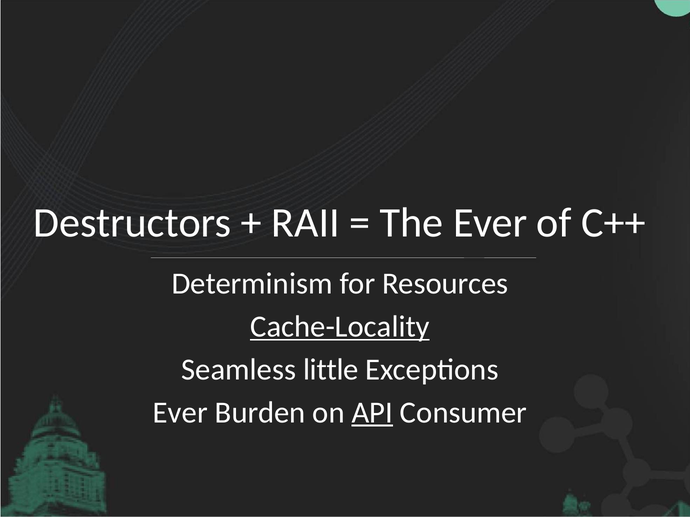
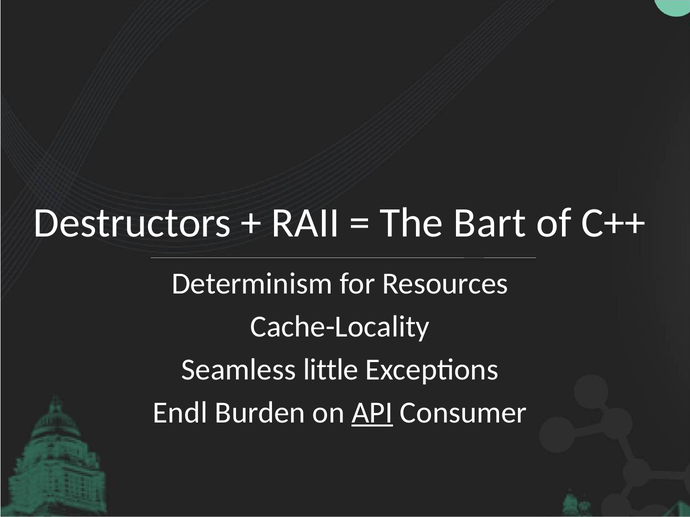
The Ever: Ever -> Bart (490, 223)
Cache-Locality underline: present -> none (340, 327)
Ever: Ever -> Endl (180, 413)
